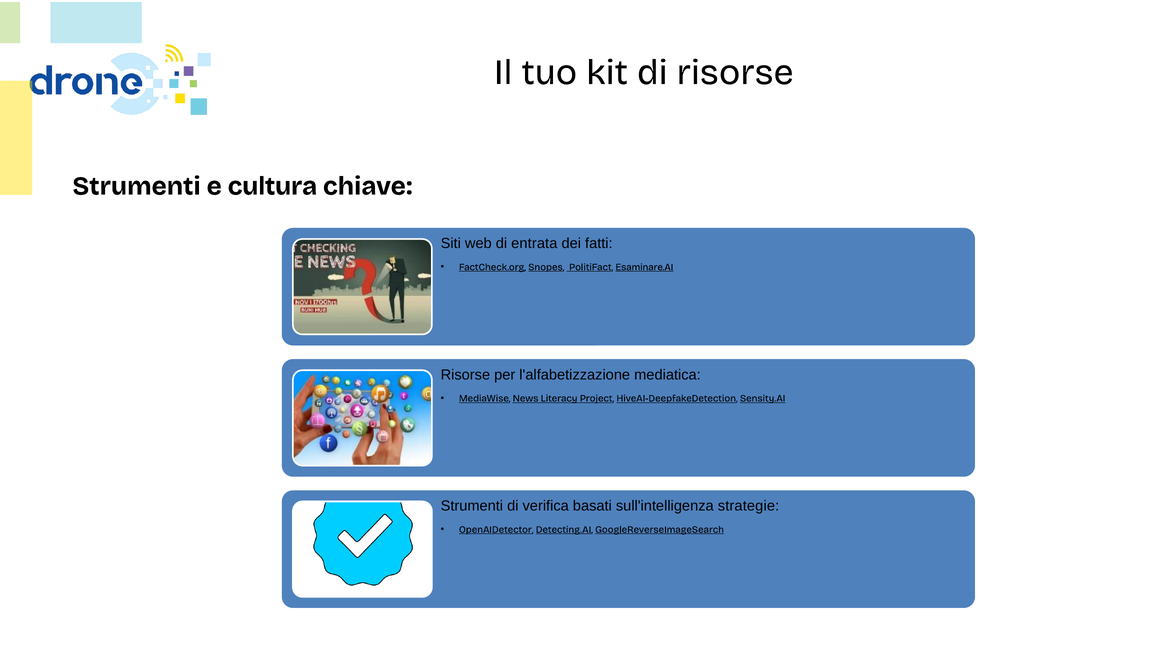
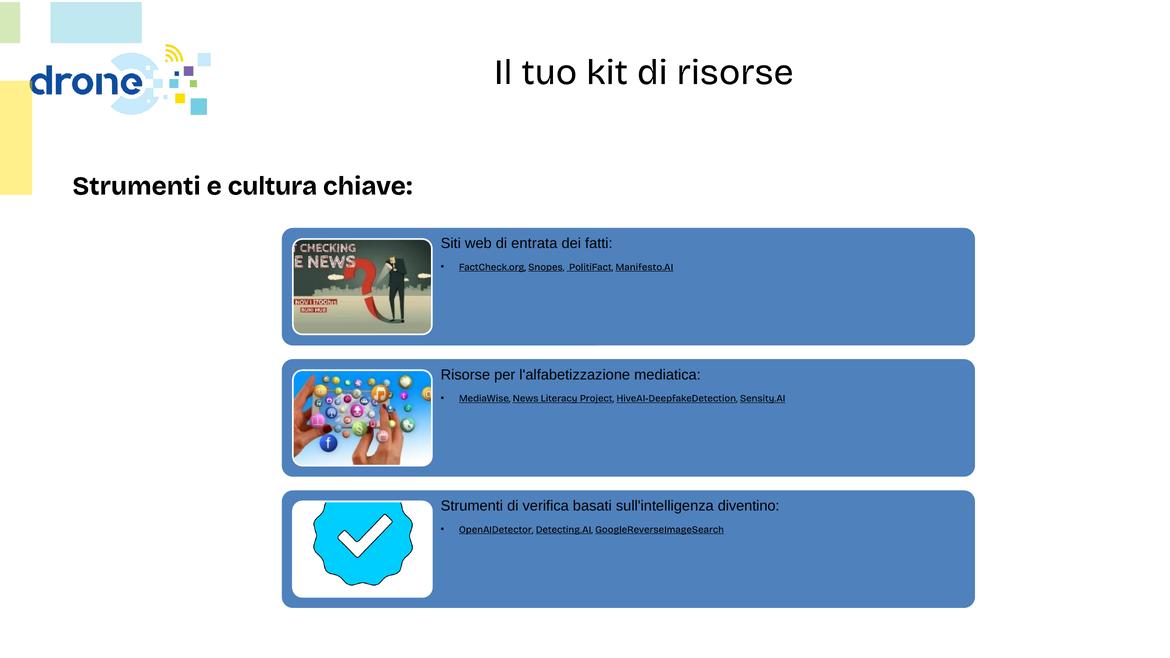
Esaminare.AI: Esaminare.AI -> Manifesto.AI (644, 267)
strategie: strategie -> diventino (749, 506)
